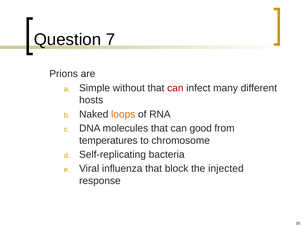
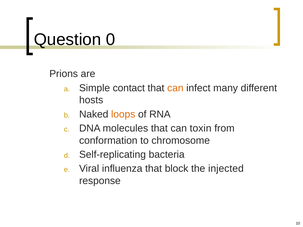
7: 7 -> 0 (111, 40)
without: without -> contact (129, 88)
can colour: red -> orange (175, 88)
good: good -> toxin (201, 128)
temperatures: temperatures -> conformation (108, 141)
